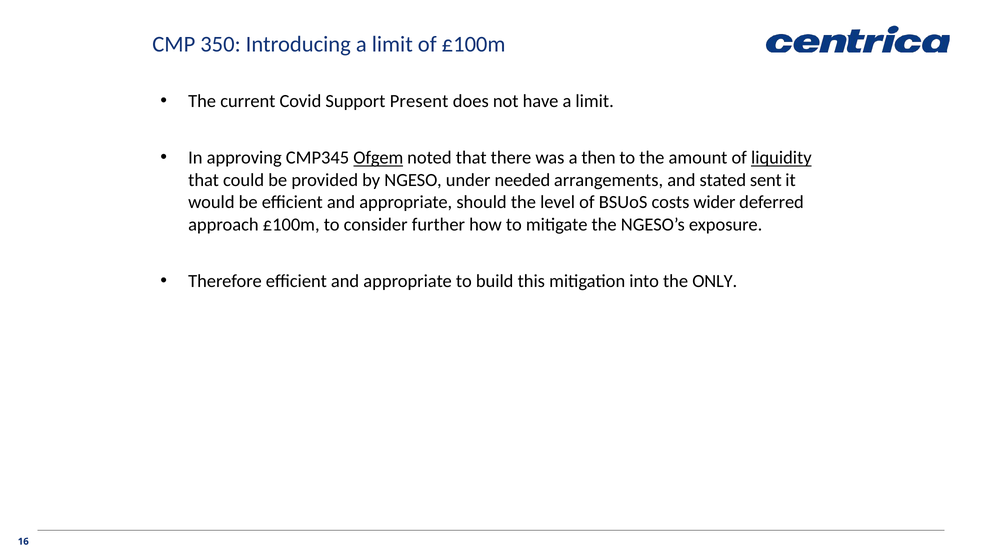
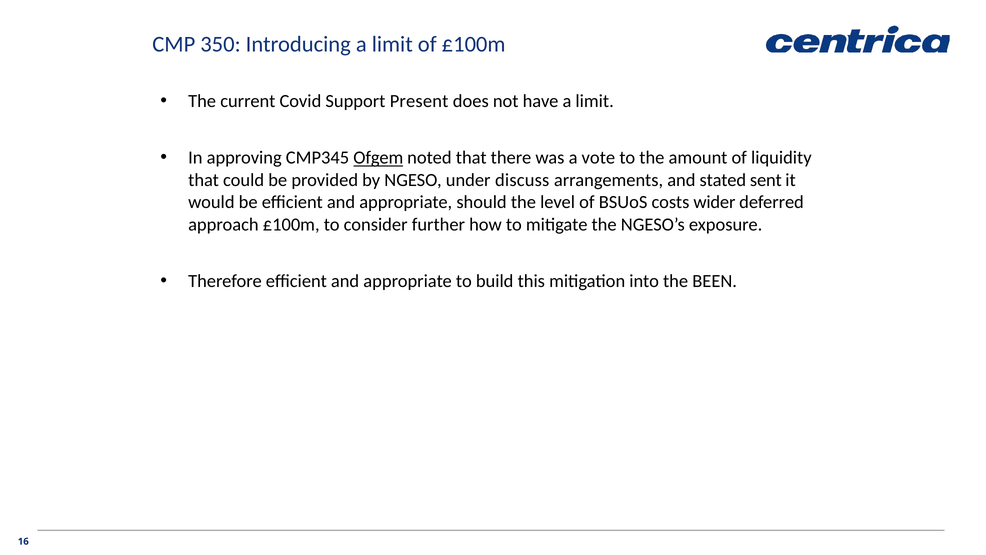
then: then -> vote (598, 158)
liquidity underline: present -> none (781, 158)
needed: needed -> discuss (522, 180)
ONLY: ONLY -> BEEN (715, 281)
